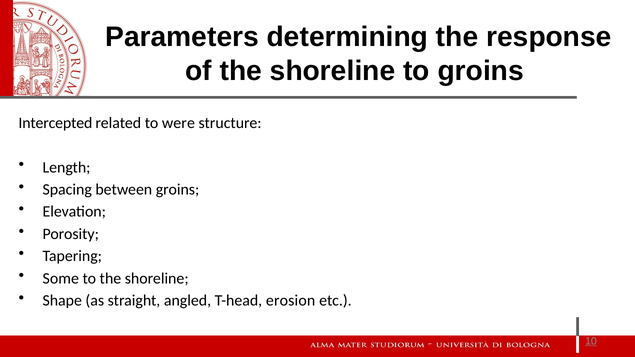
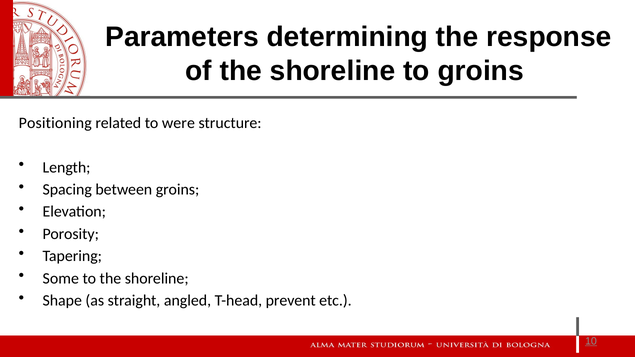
Intercepted: Intercepted -> Positioning (55, 123)
erosion: erosion -> prevent (291, 301)
